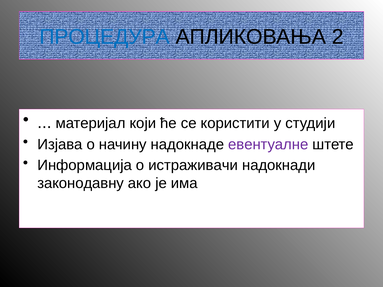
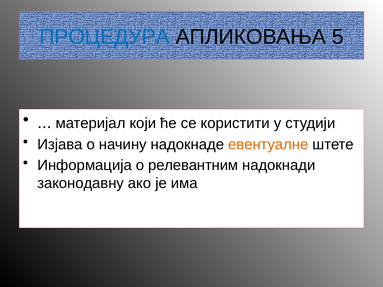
2: 2 -> 5 (338, 37)
евентуалне colour: purple -> orange (268, 145)
истраживачи: истраживачи -> релевантним (193, 165)
